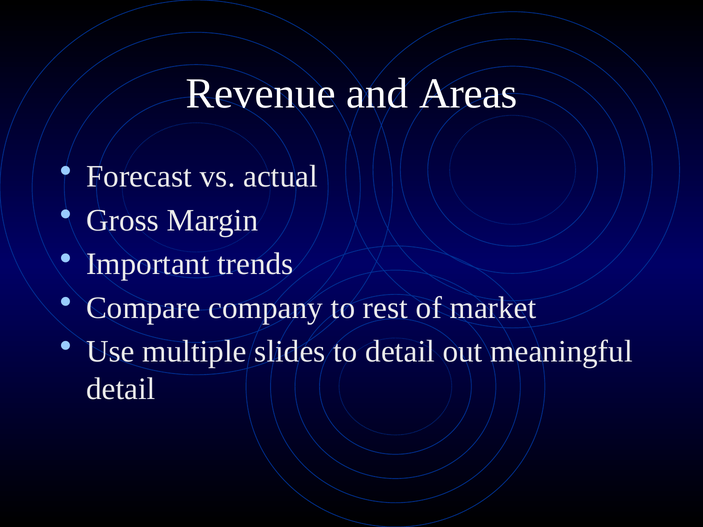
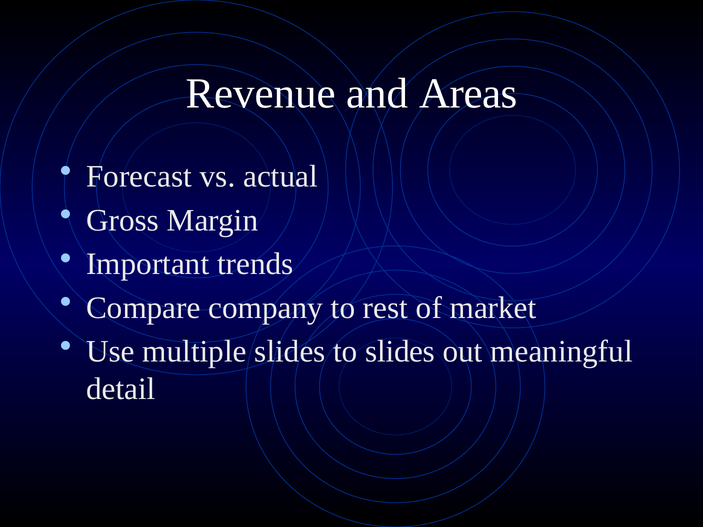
to detail: detail -> slides (400, 352)
